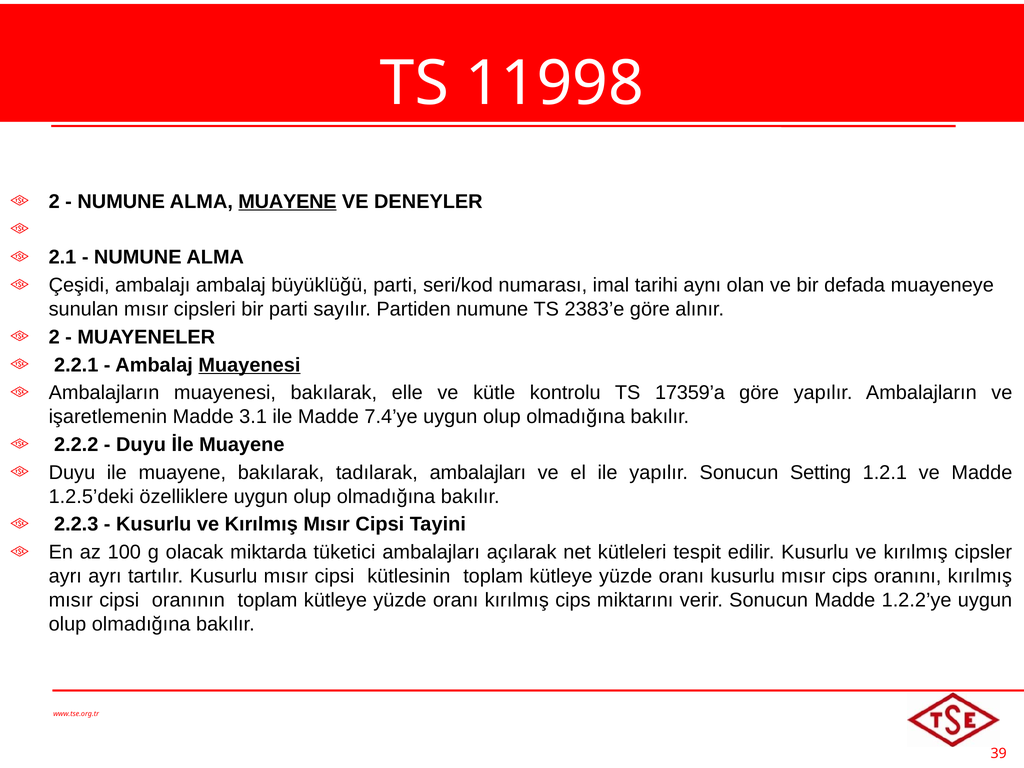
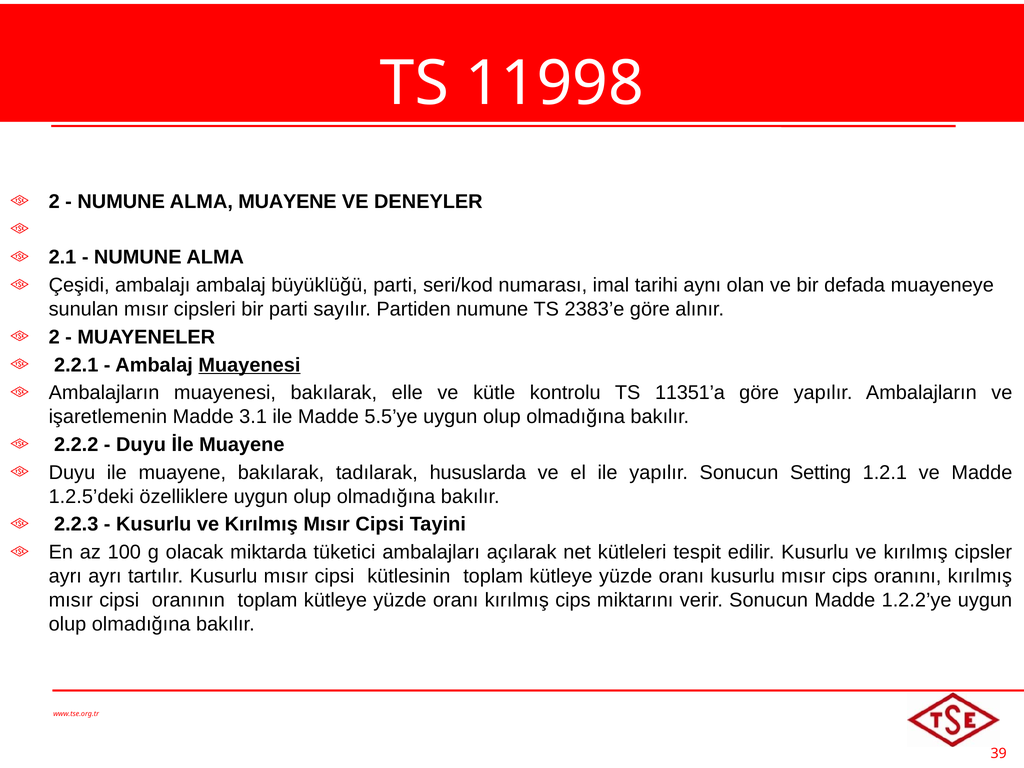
MUAYENE underline: present -> none (287, 202)
17359’a: 17359’a -> 11351’a (690, 393)
7.4’ye: 7.4’ye -> 5.5’ye (391, 417)
tadılarak ambalajları: ambalajları -> hususlarda (478, 473)
